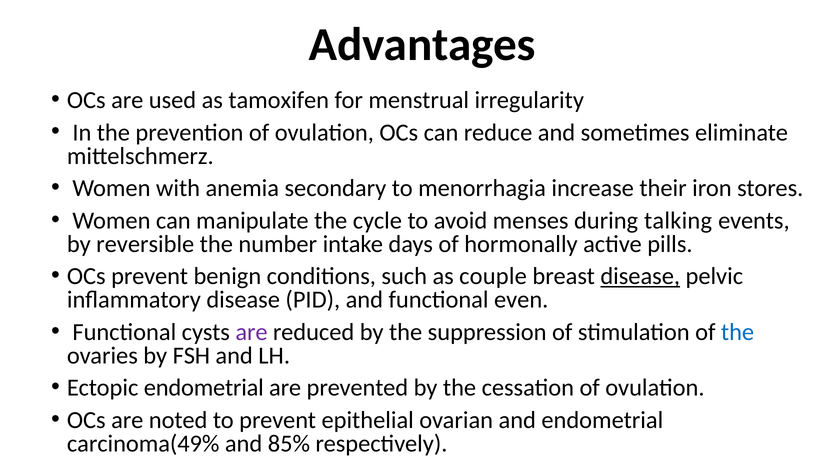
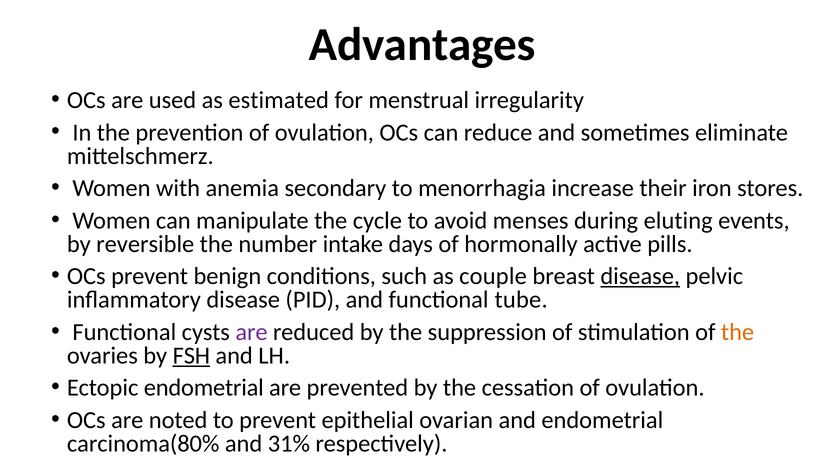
tamoxifen: tamoxifen -> estimated (279, 100)
talking: talking -> eluting (678, 220)
even: even -> tube (521, 300)
the colour: blue -> orange (738, 332)
FSH underline: none -> present (191, 355)
carcinoma(49%: carcinoma(49% -> carcinoma(80% (143, 443)
85%: 85% -> 31% (289, 443)
